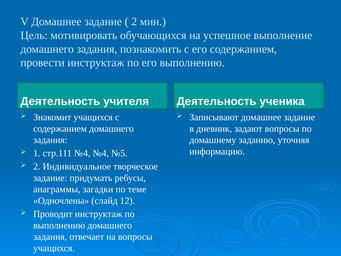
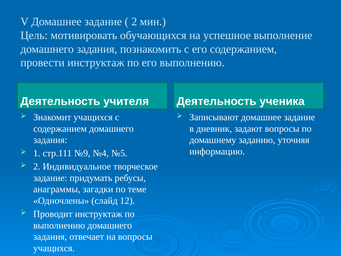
стр.111 №4: №4 -> №9 (82, 153)
